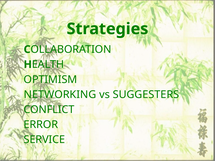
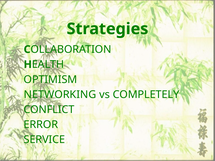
SUGGESTERS: SUGGESTERS -> COMPLETELY (146, 95)
